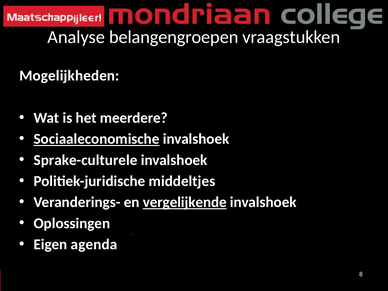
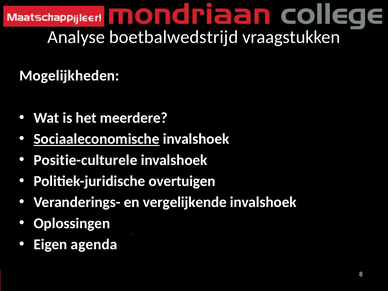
belangengroepen: belangengroepen -> boetbalwedstrijd (174, 37)
Sprake-culturele: Sprake-culturele -> Positie-culturele (85, 160)
middeltjes: middeltjes -> overtuigen (182, 181)
vergelijkende underline: present -> none (185, 202)
